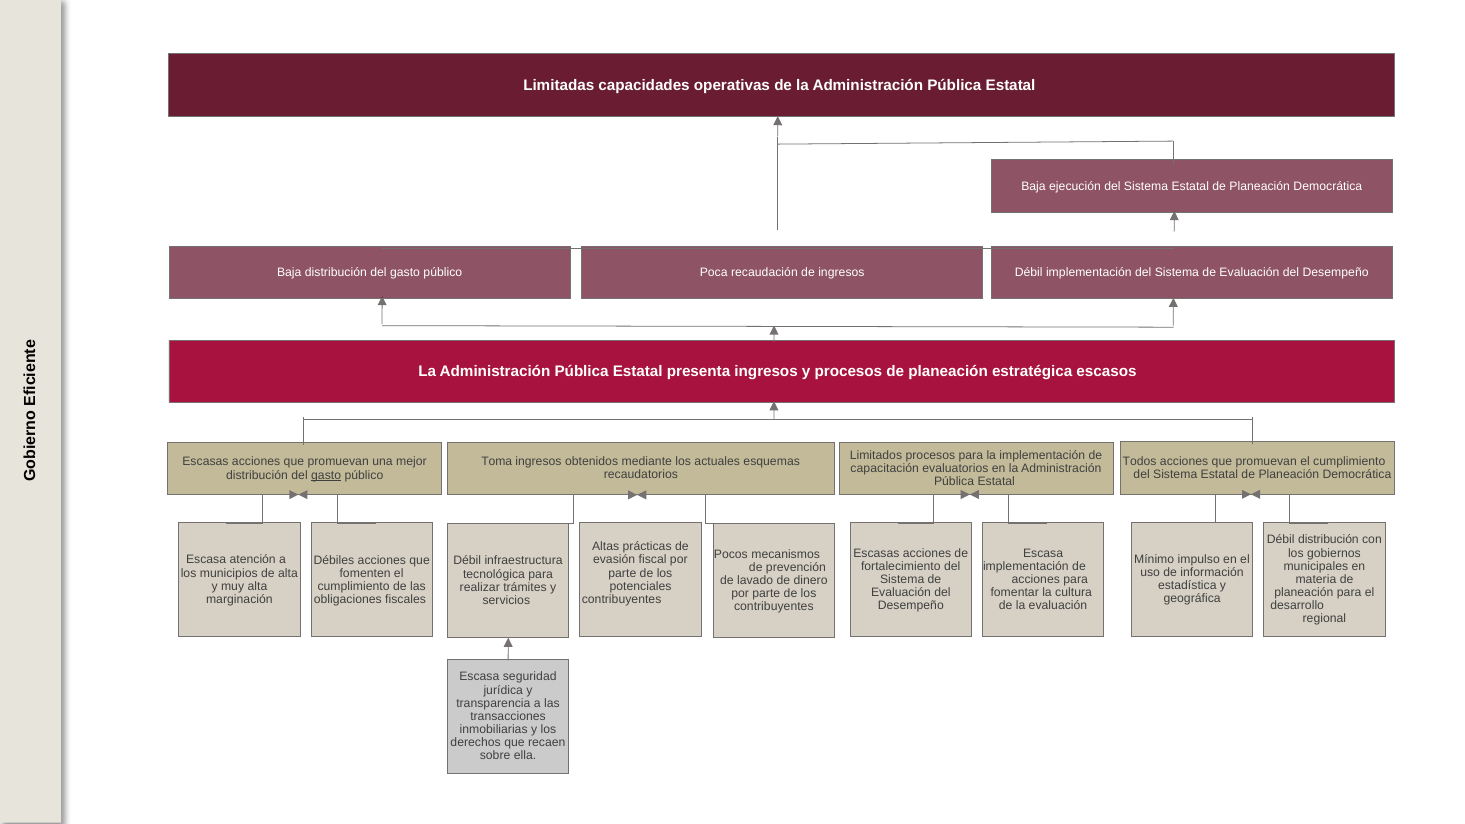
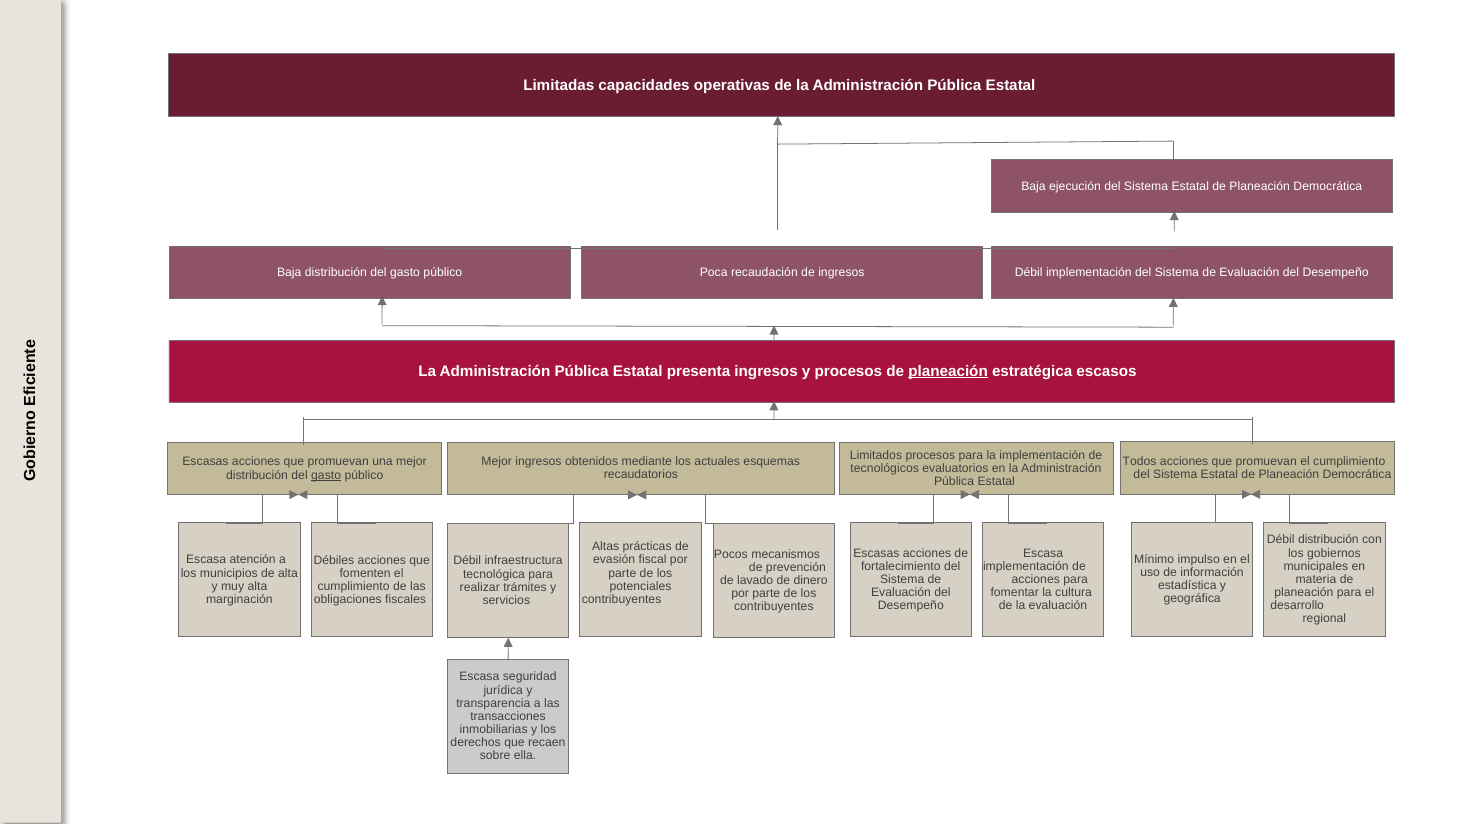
planeación underline: none -> present (948, 371)
Toma: Toma -> Mejor (497, 462)
capacitación: capacitación -> tecnológicos (885, 468)
